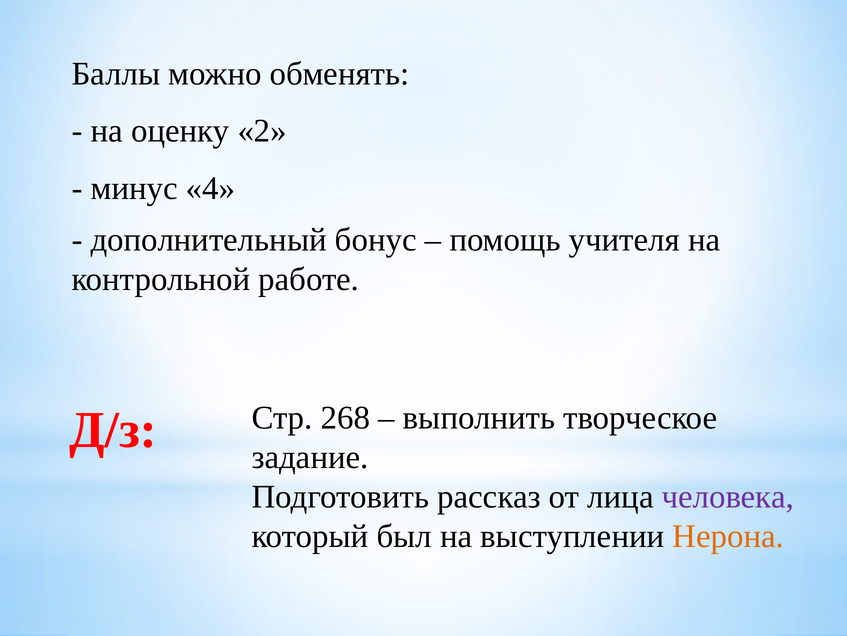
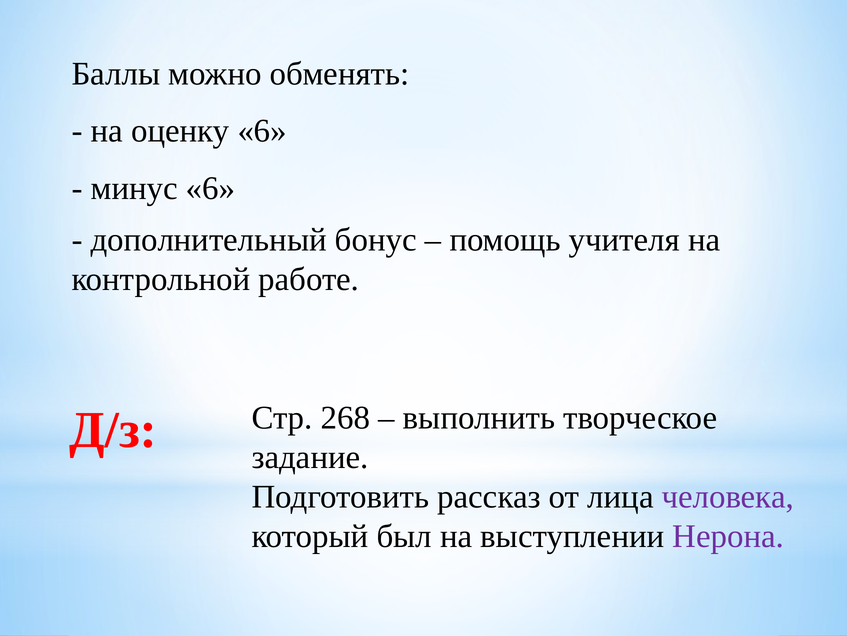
оценку 2: 2 -> 6 (262, 131)
минус 4: 4 -> 6 (211, 188)
Нерона colour: orange -> purple (728, 536)
